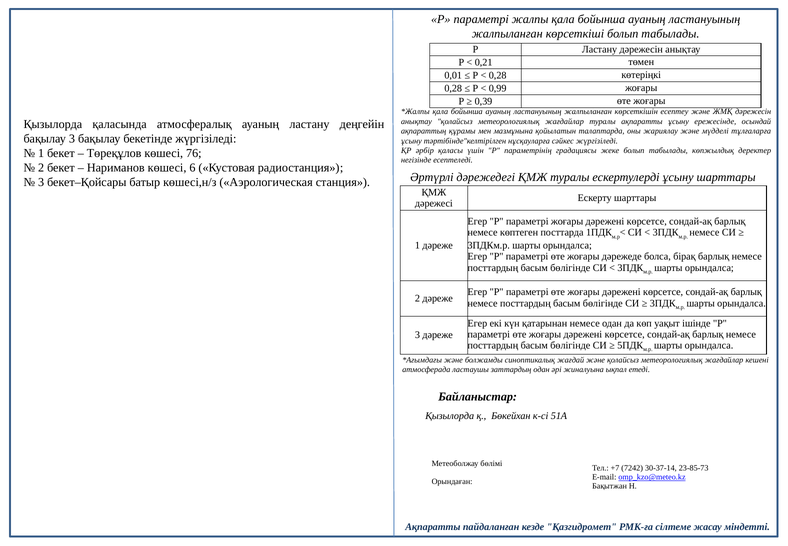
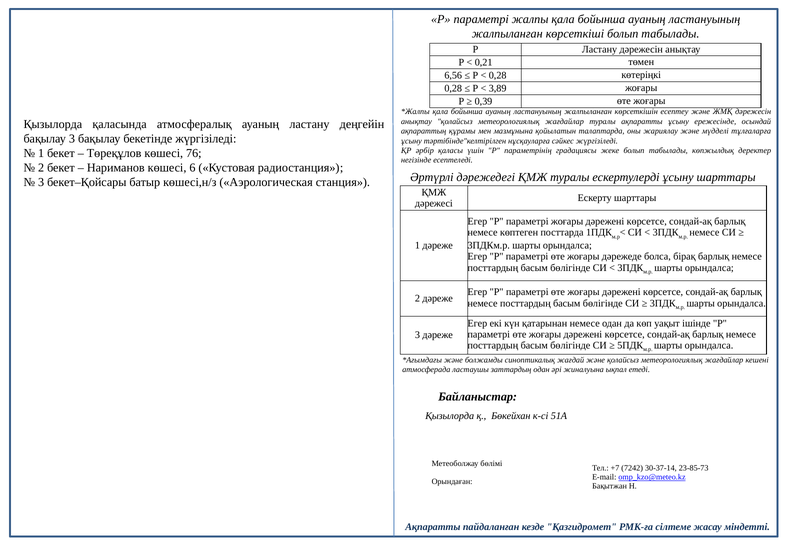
0,01: 0,01 -> 6,56 (453, 75)
0,99: 0,99 -> 3,89 (498, 88)
